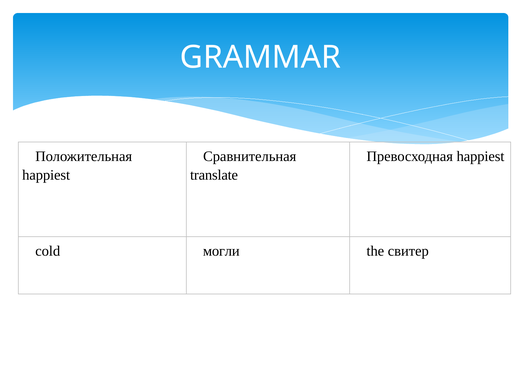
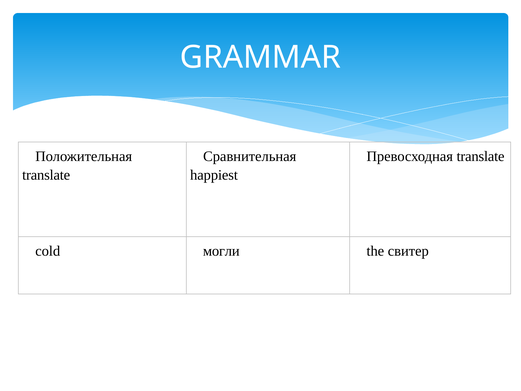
Превосходная happiest: happiest -> translate (481, 156)
happiest: happiest -> translate (46, 175)
translate: translate -> happiest (214, 175)
